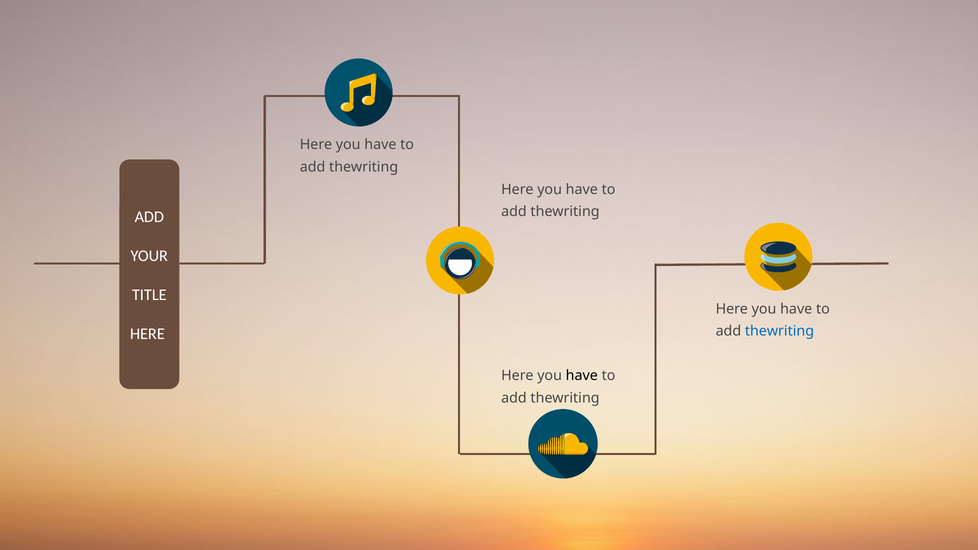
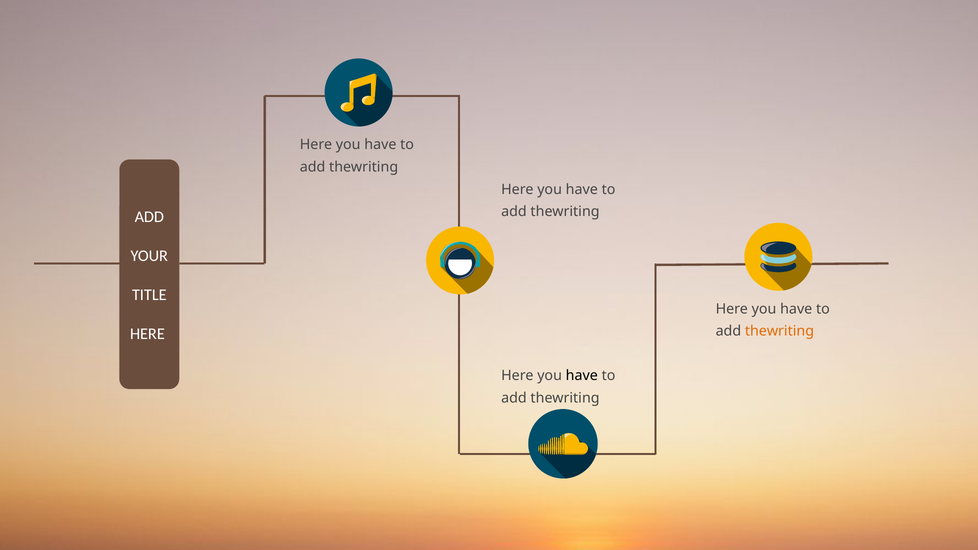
thewriting colour: blue -> orange (779, 331)
